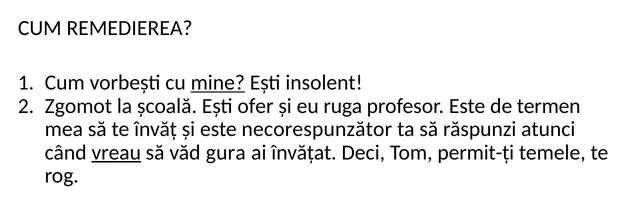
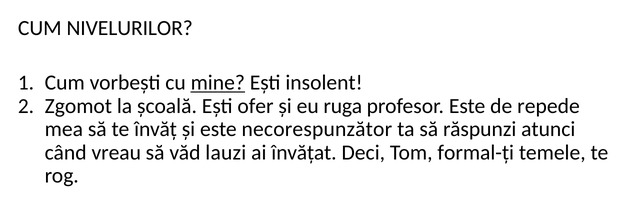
REMEDIEREA: REMEDIEREA -> NIVELURILOR (130, 28)
termen: termen -> repede (549, 106)
vreau underline: present -> none (116, 153)
gura: gura -> lauzi (226, 153)
permit-ți: permit-ți -> formal-ți (476, 153)
